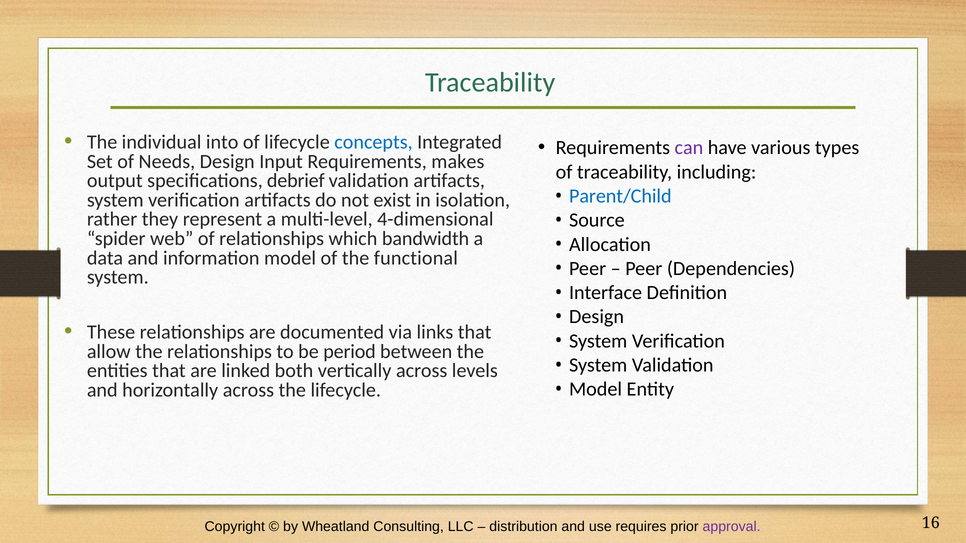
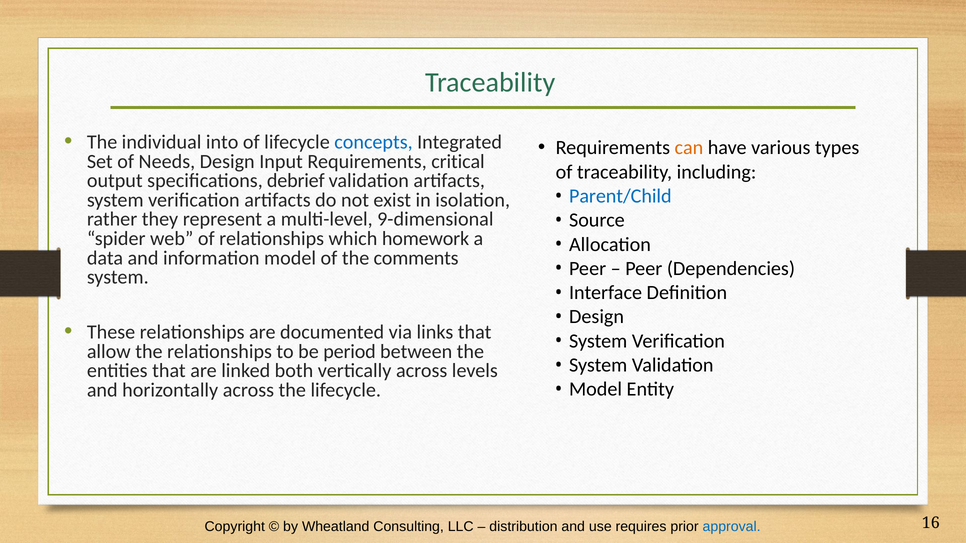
can colour: purple -> orange (689, 148)
makes: makes -> critical (458, 161)
4-dimensional: 4-dimensional -> 9-dimensional (435, 219)
bandwidth: bandwidth -> homework (426, 239)
functional: functional -> comments (416, 258)
approval colour: purple -> blue (732, 527)
